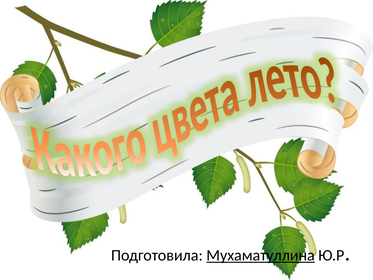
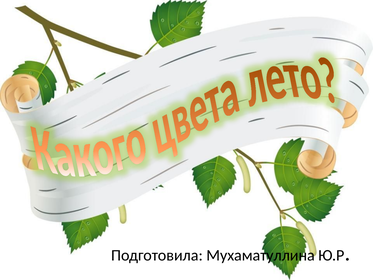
Мухаматуллина underline: present -> none (261, 255)
